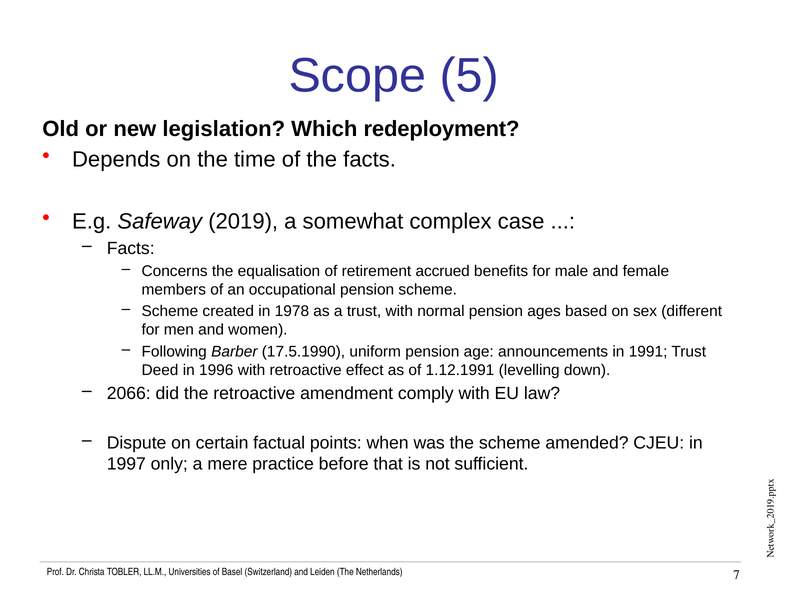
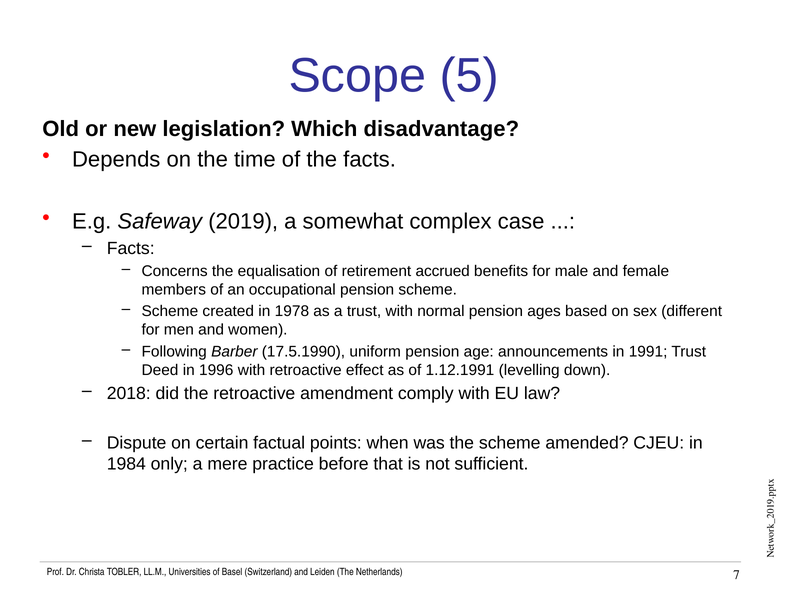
redeployment: redeployment -> disadvantage (441, 129)
2066: 2066 -> 2018 (129, 394)
1997: 1997 -> 1984 (126, 464)
